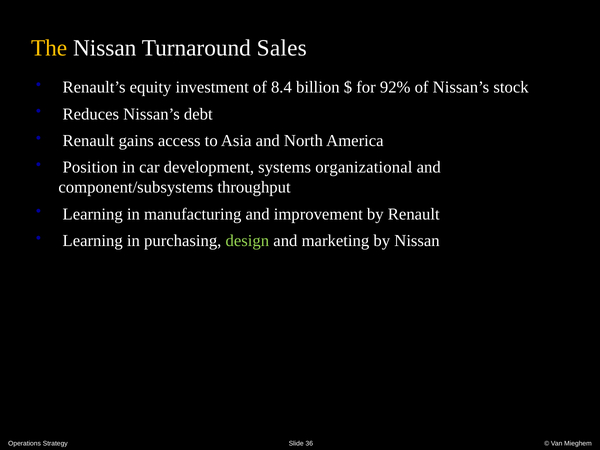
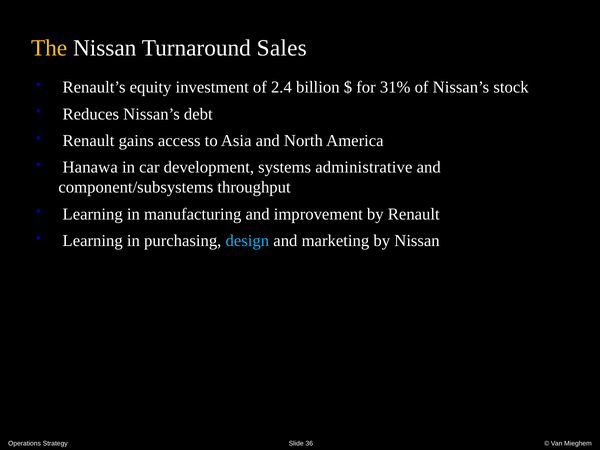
8.4: 8.4 -> 2.4 (281, 87)
92%: 92% -> 31% (395, 87)
Position: Position -> Hanawa (90, 167)
organizational: organizational -> administrative (364, 167)
design colour: light green -> light blue (247, 241)
